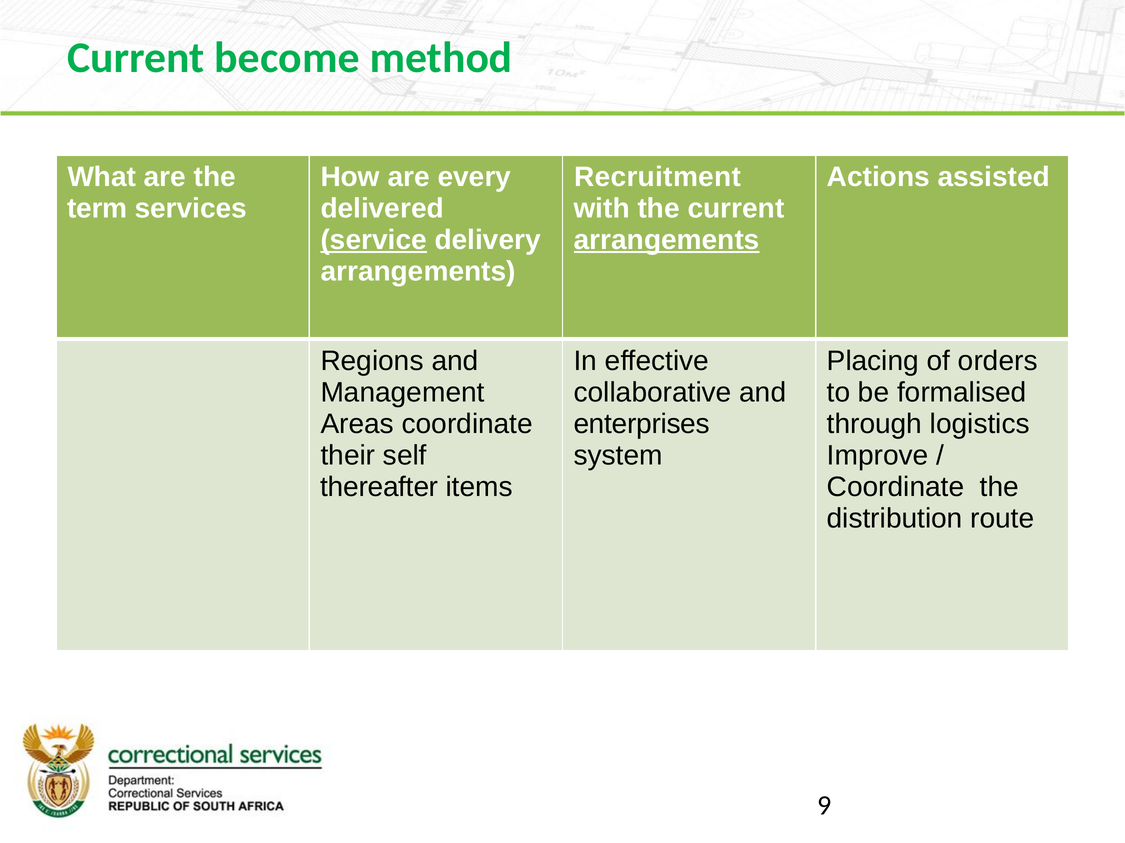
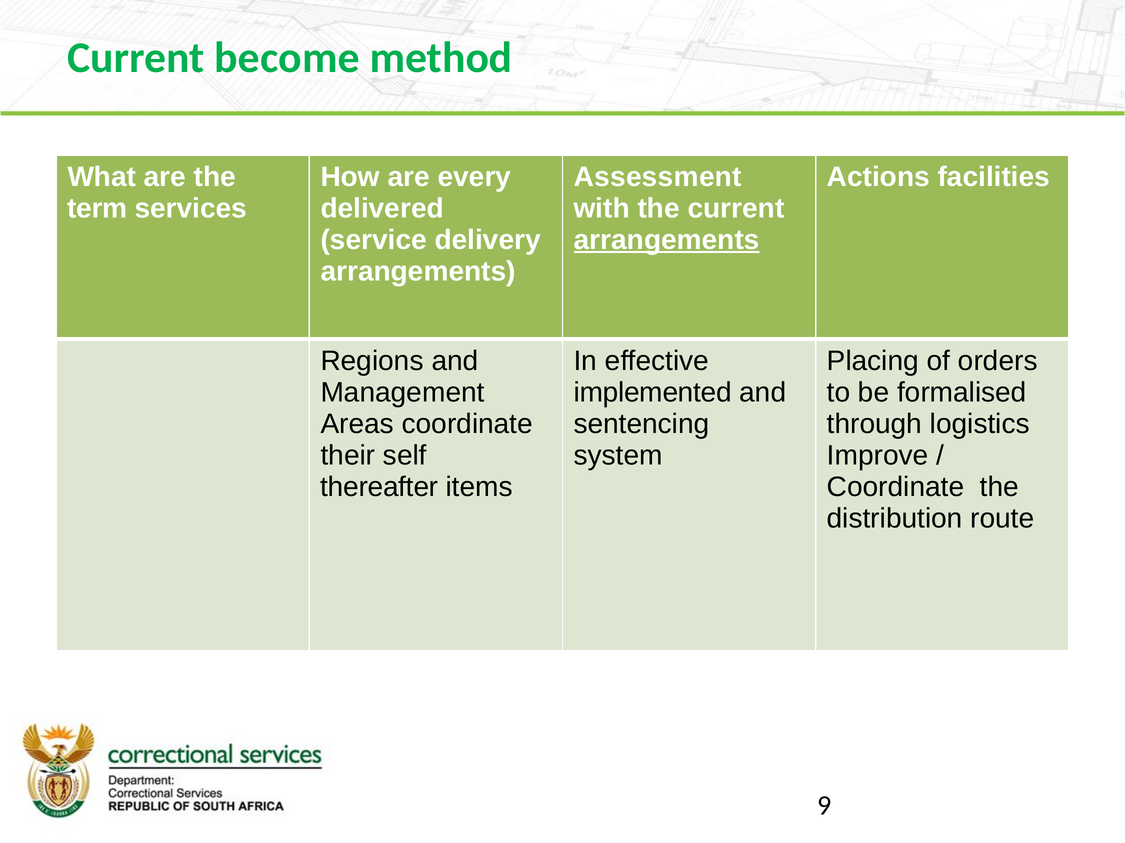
Recruitment: Recruitment -> Assessment (658, 177)
assisted: assisted -> facilities (994, 177)
service underline: present -> none (374, 240)
collaborative: collaborative -> implemented (653, 393)
enterprises: enterprises -> sentencing (642, 424)
